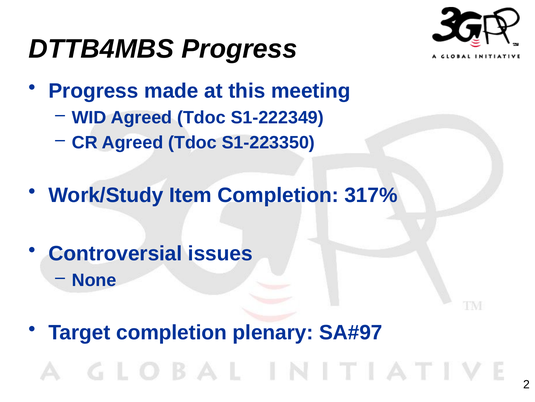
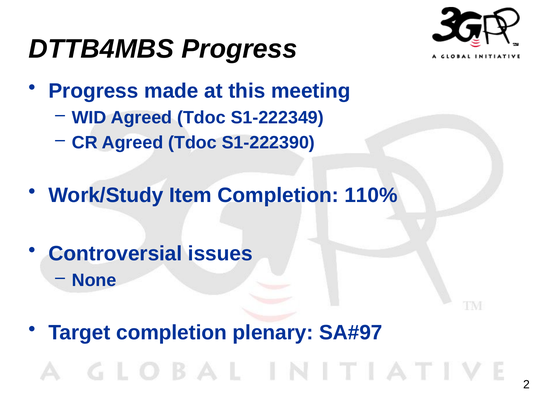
S1-223350: S1-223350 -> S1-222390 (268, 142)
317%: 317% -> 110% (371, 195)
